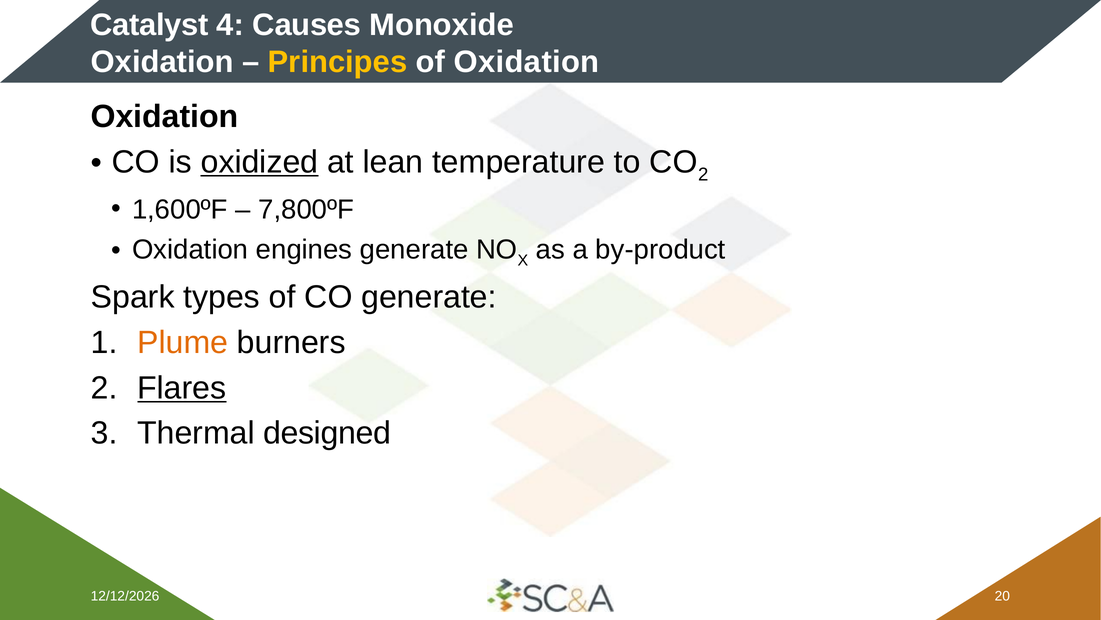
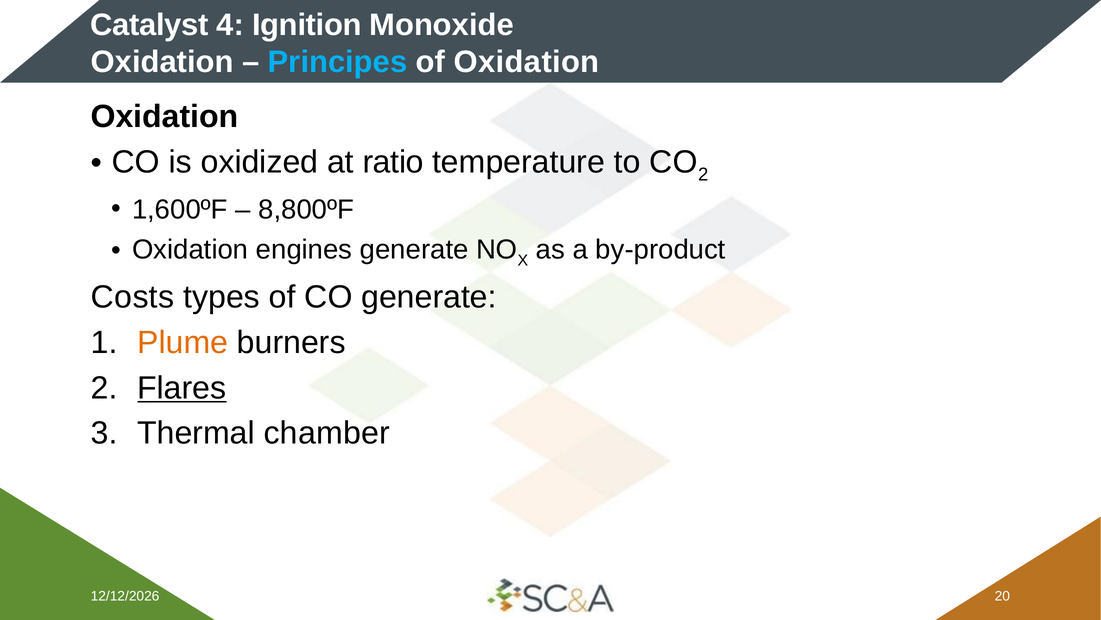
Causes: Causes -> Ignition (307, 25)
Principes colour: yellow -> light blue (338, 62)
oxidized underline: present -> none (259, 162)
lean: lean -> ratio (393, 162)
7,800ºF: 7,800ºF -> 8,800ºF (306, 209)
Spark: Spark -> Costs (133, 297)
designed: designed -> chamber (327, 433)
